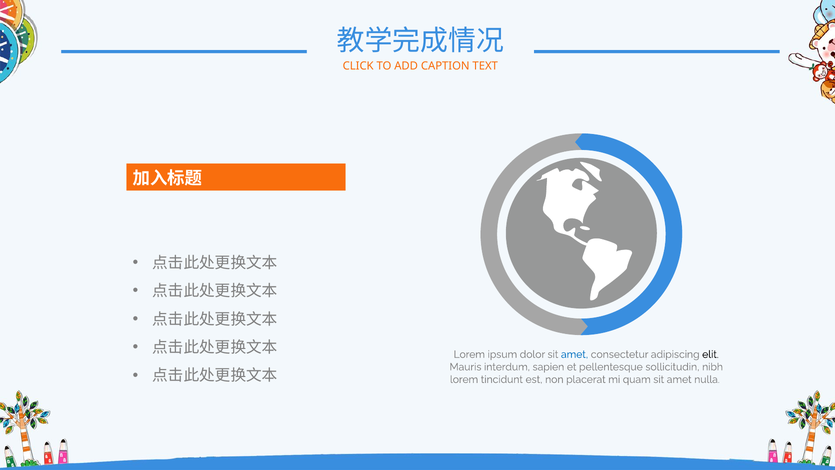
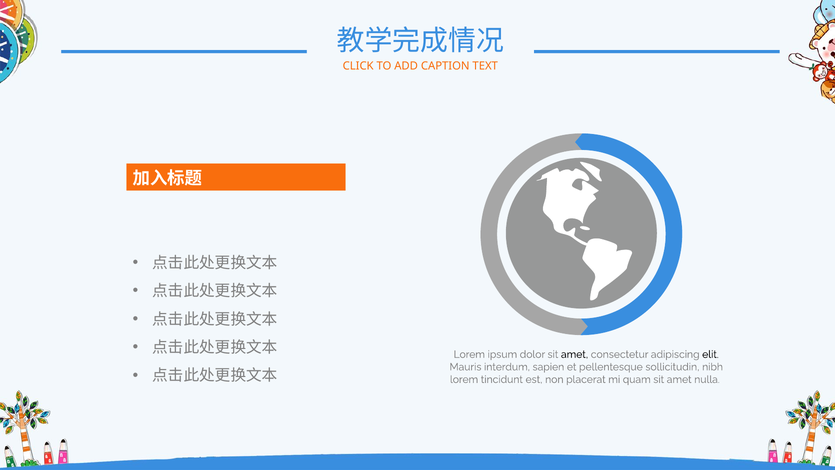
amet colour: blue -> black (575, 354)
